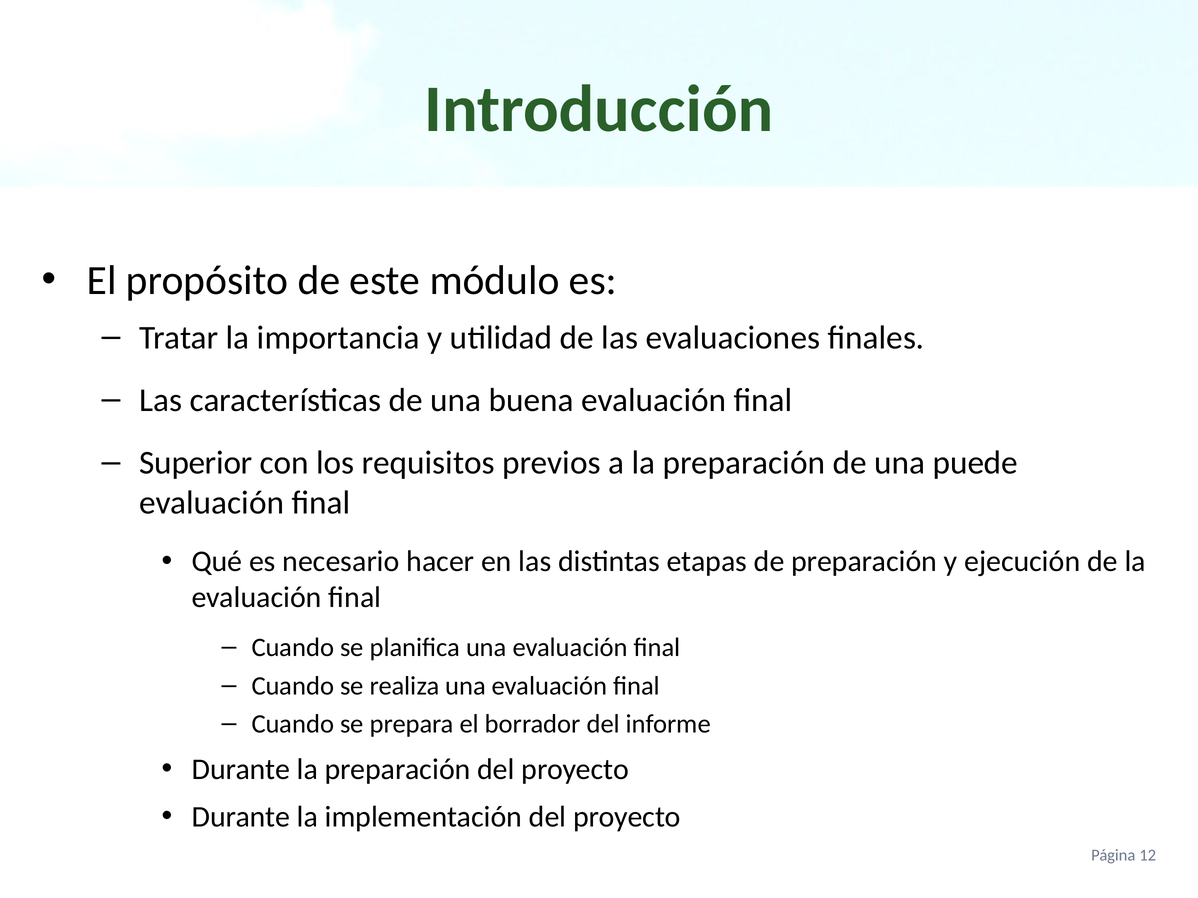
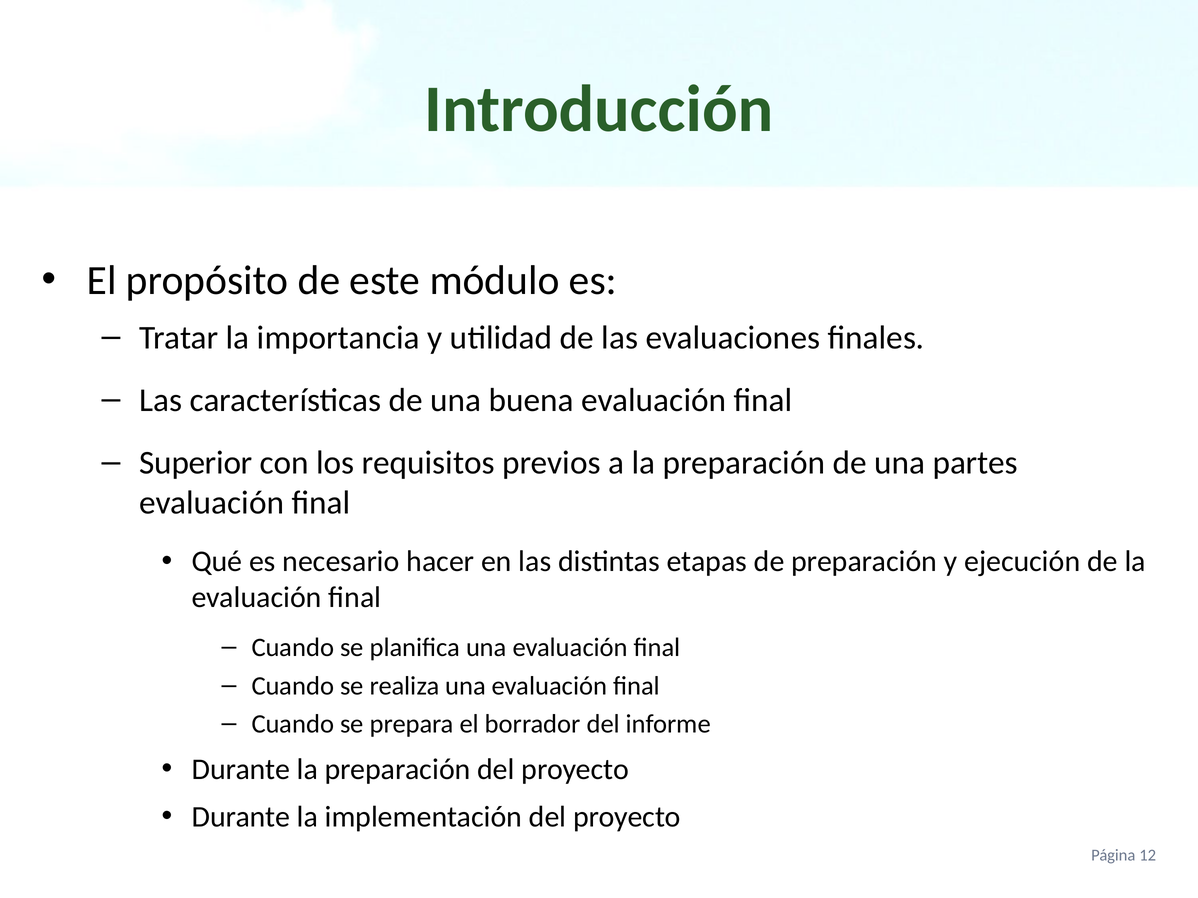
puede: puede -> partes (975, 463)
